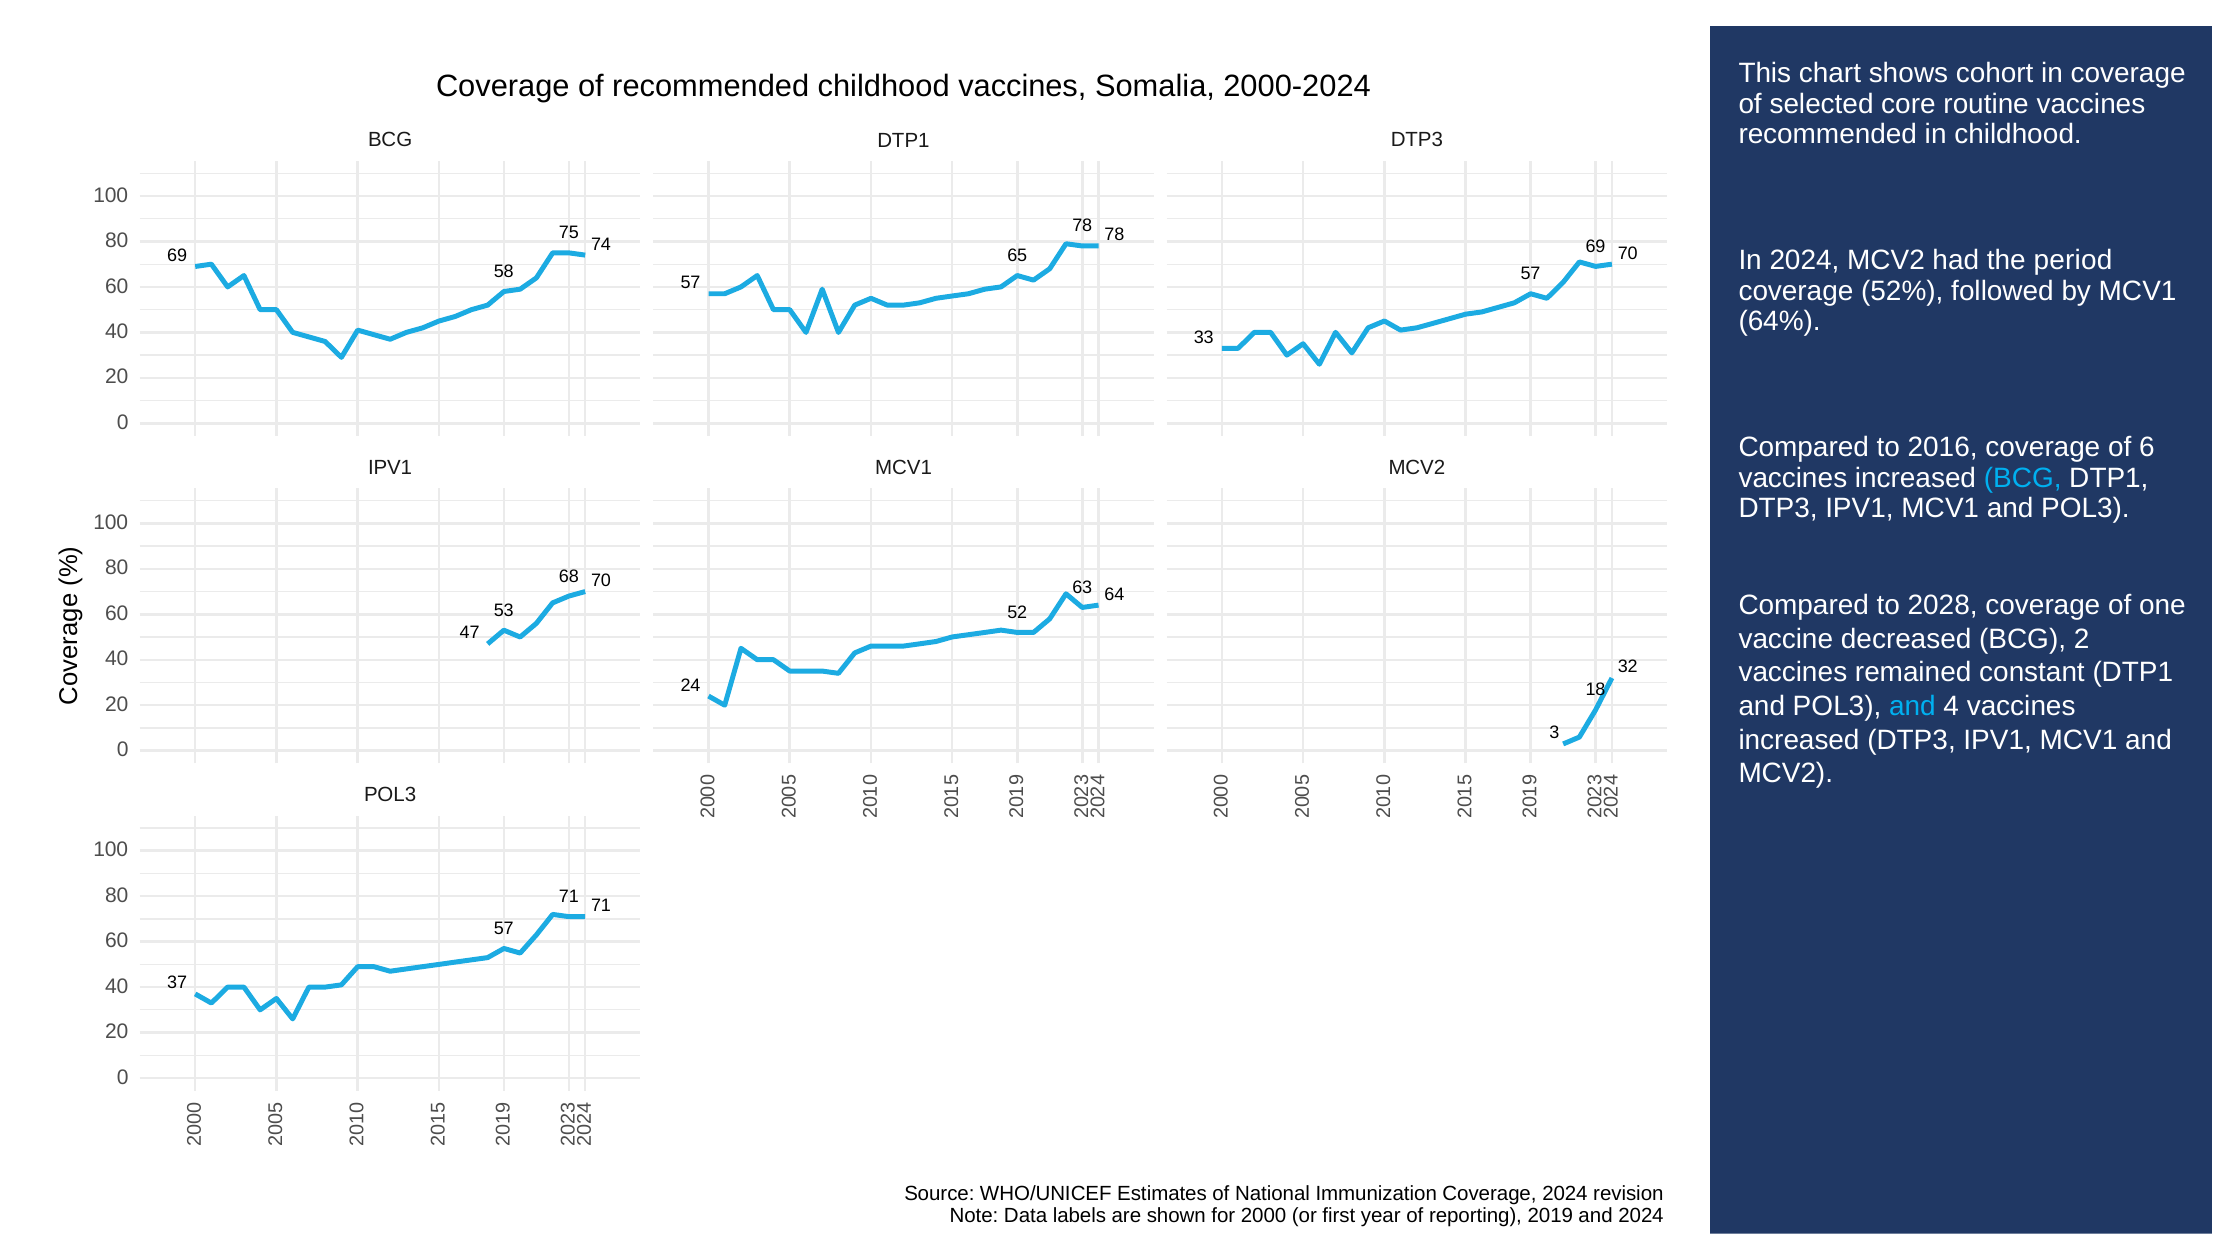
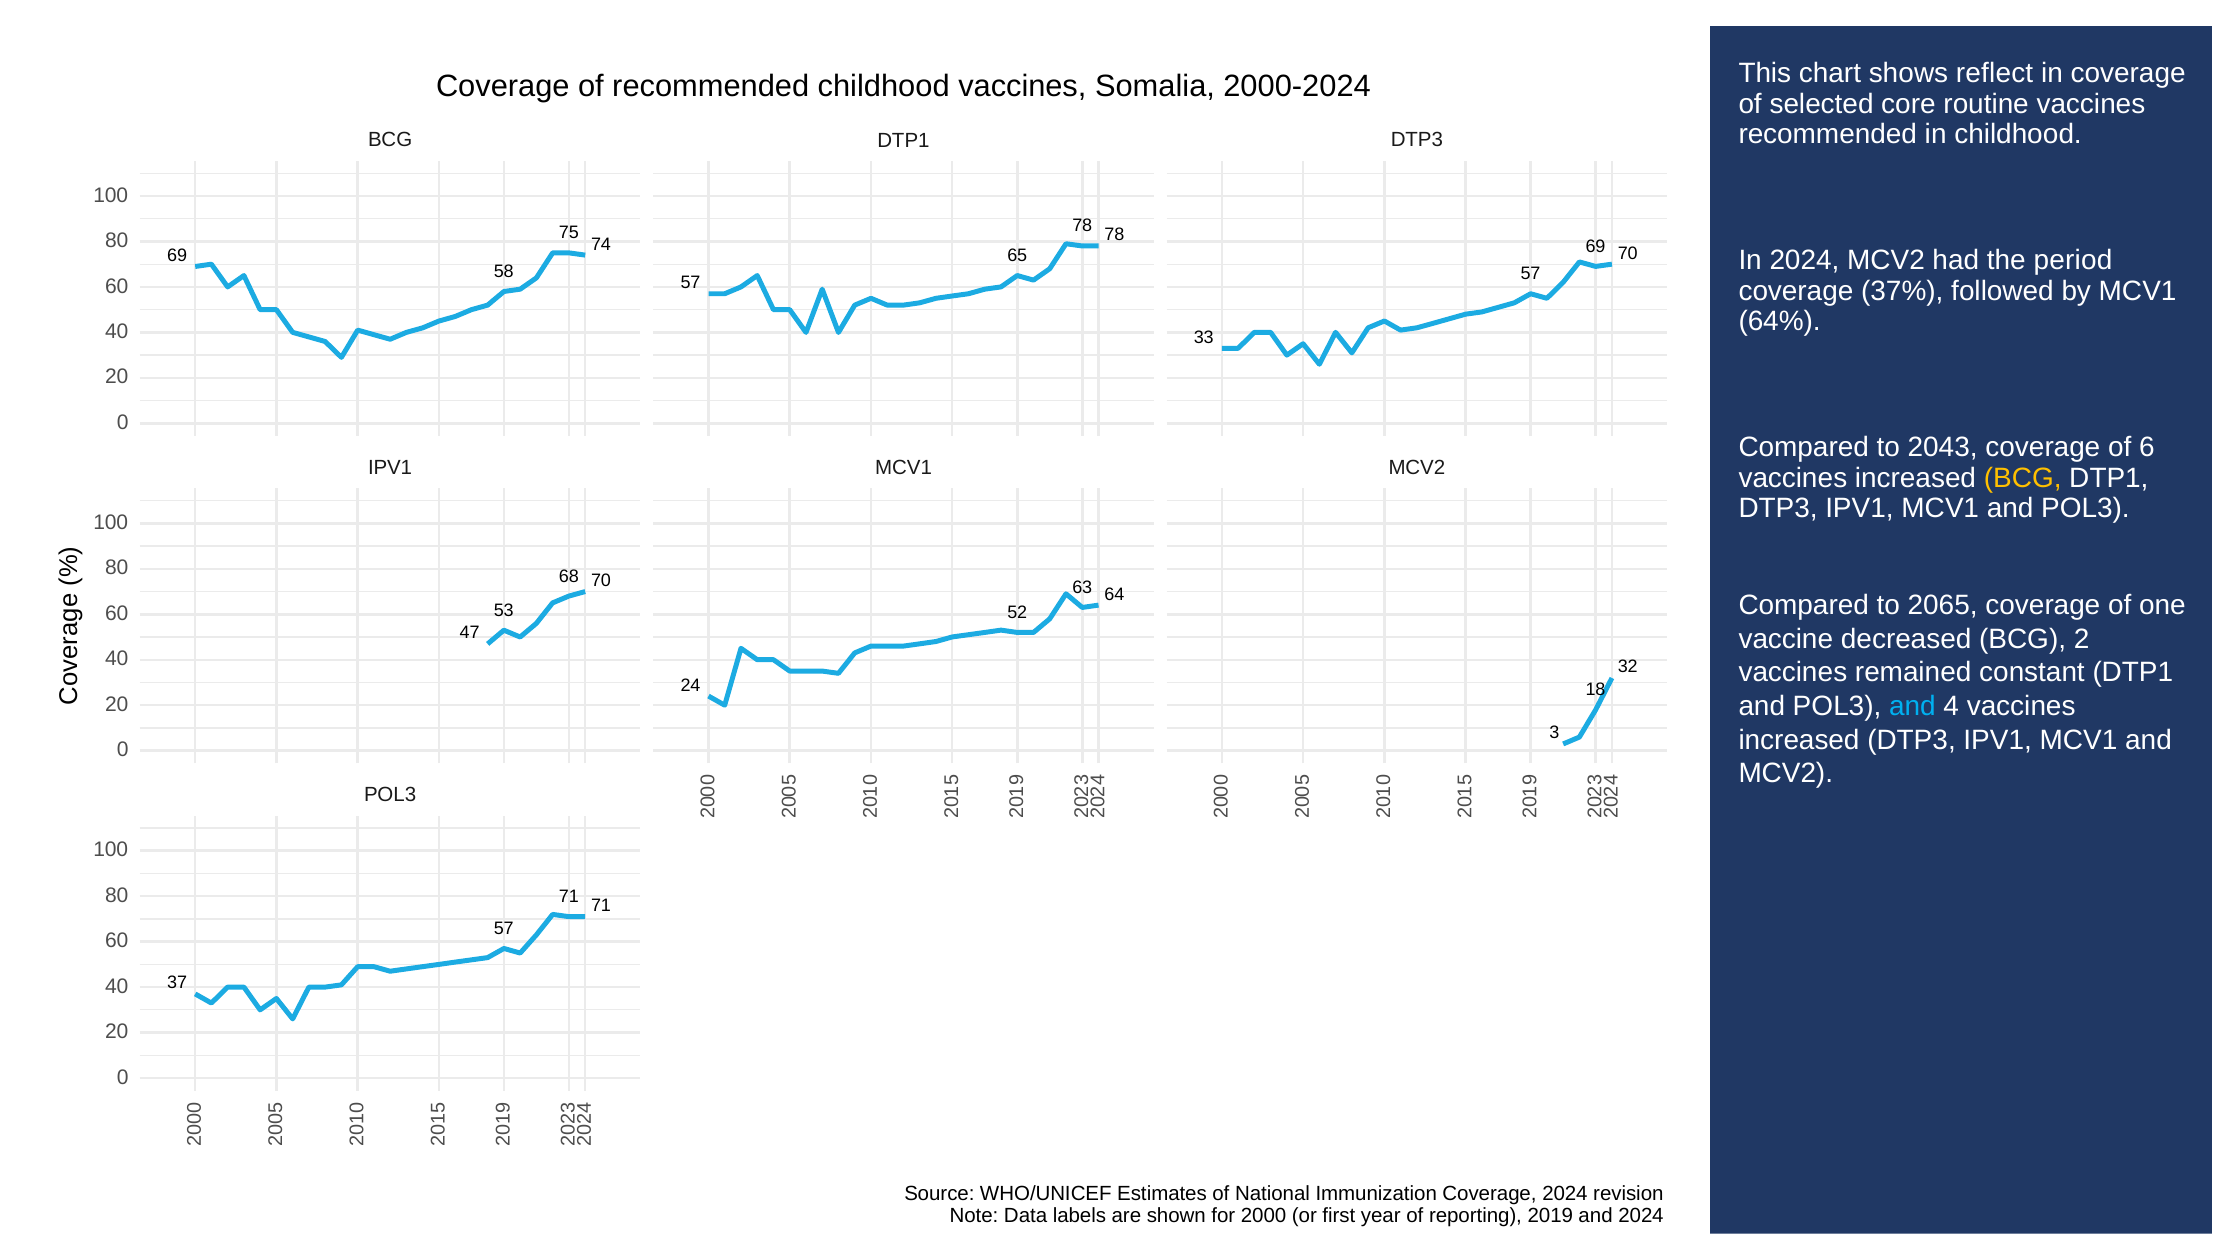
cohort: cohort -> reflect (1995, 74)
52%: 52% -> 37% (1902, 291)
2016: 2016 -> 2043 (1943, 448)
BCG colour: light blue -> yellow (2023, 478)
2028: 2028 -> 2065 (1943, 605)
